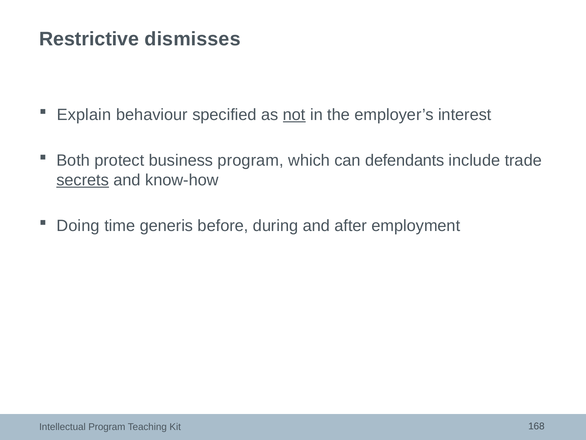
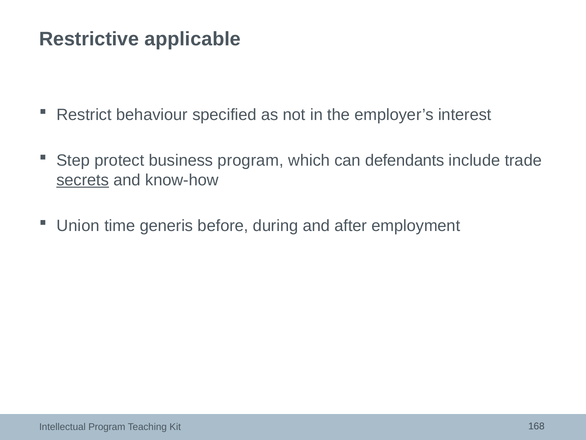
dismisses: dismisses -> applicable (193, 39)
Explain: Explain -> Restrict (84, 115)
not underline: present -> none (294, 115)
Both: Both -> Step (73, 160)
Doing: Doing -> Union (78, 225)
